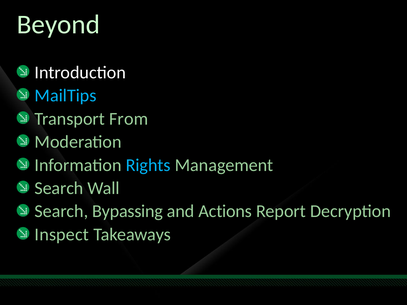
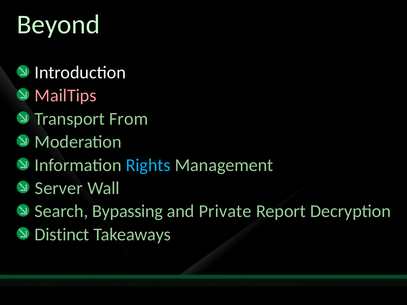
MailTips colour: light blue -> pink (66, 96)
Search: Search -> Server (59, 188)
Actions: Actions -> Private (225, 212)
Inspect: Inspect -> Distinct (62, 235)
